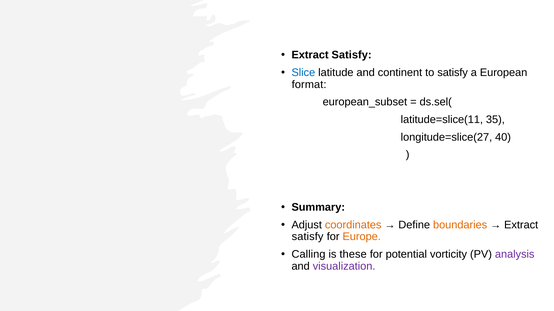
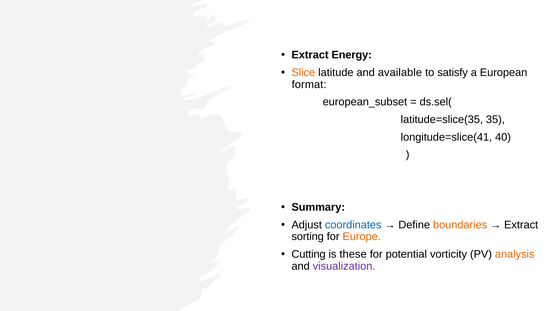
Satisfy: Satisfy -> Energy (352, 55)
Slice colour: blue -> orange (303, 73)
continent: continent -> available (400, 73)
latitude=slice(11: latitude=slice(11 -> latitude=slice(35 (442, 120)
longitude=slice(27: longitude=slice(27 -> longitude=slice(41 (446, 137)
coordinates colour: orange -> blue (353, 225)
satisfy: satisfy -> sorting (308, 237)
Calling: Calling -> Cutting (309, 255)
analysis colour: purple -> orange (515, 255)
